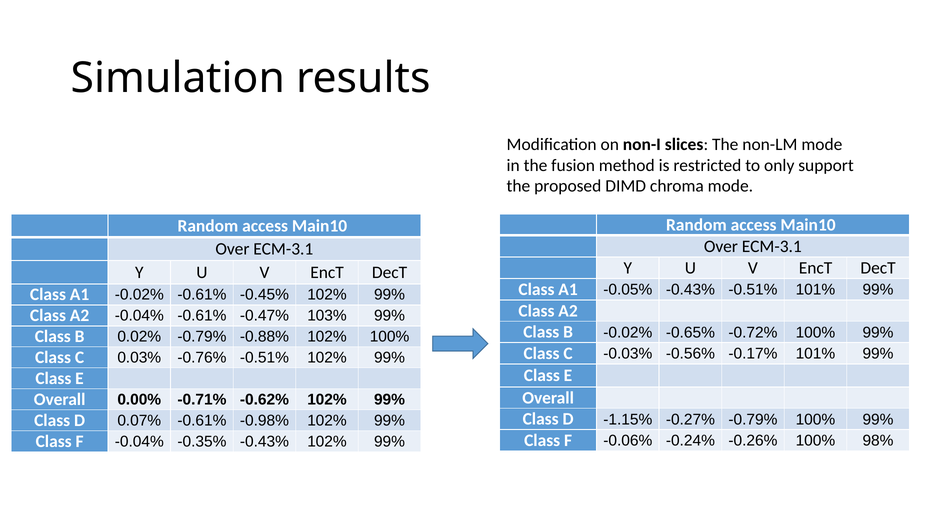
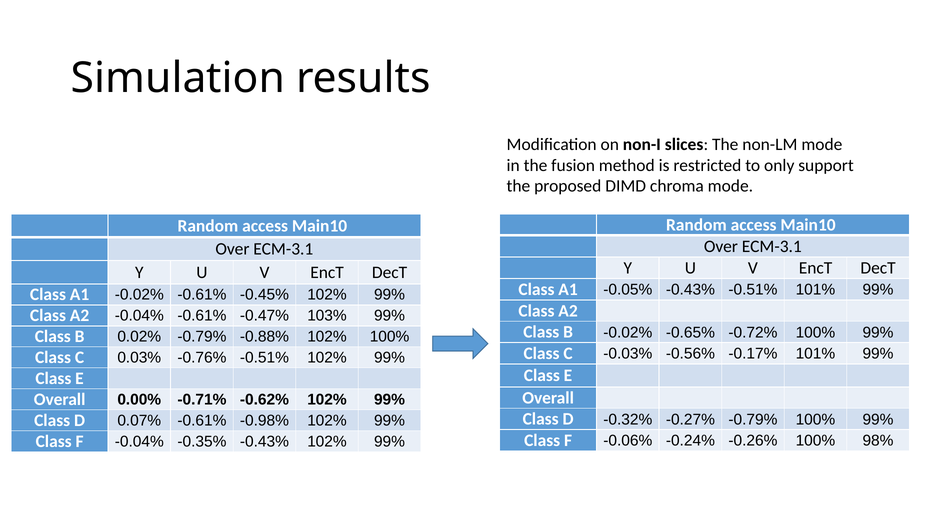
-1.15%: -1.15% -> -0.32% (628, 419)
